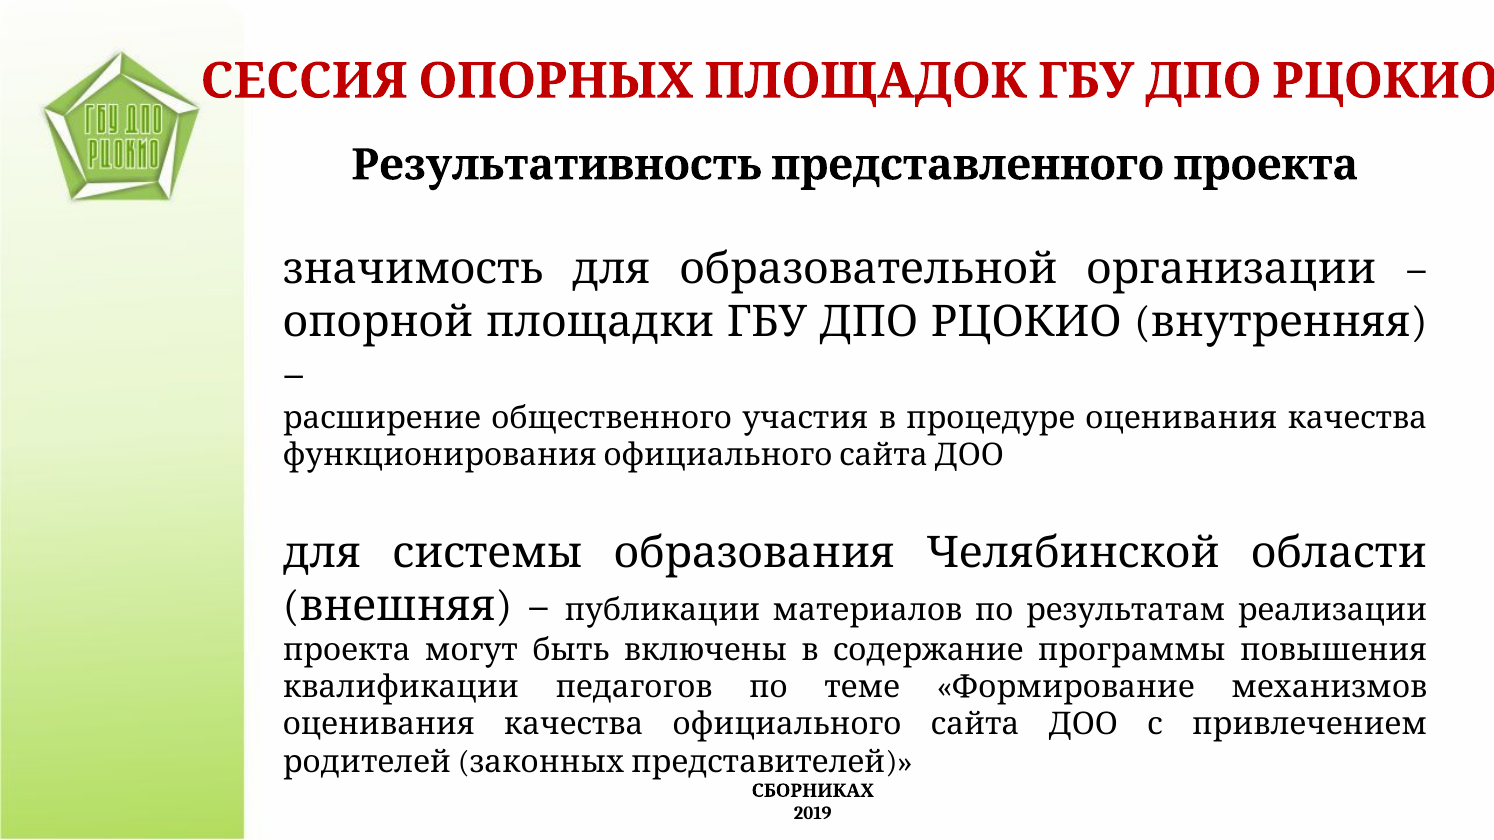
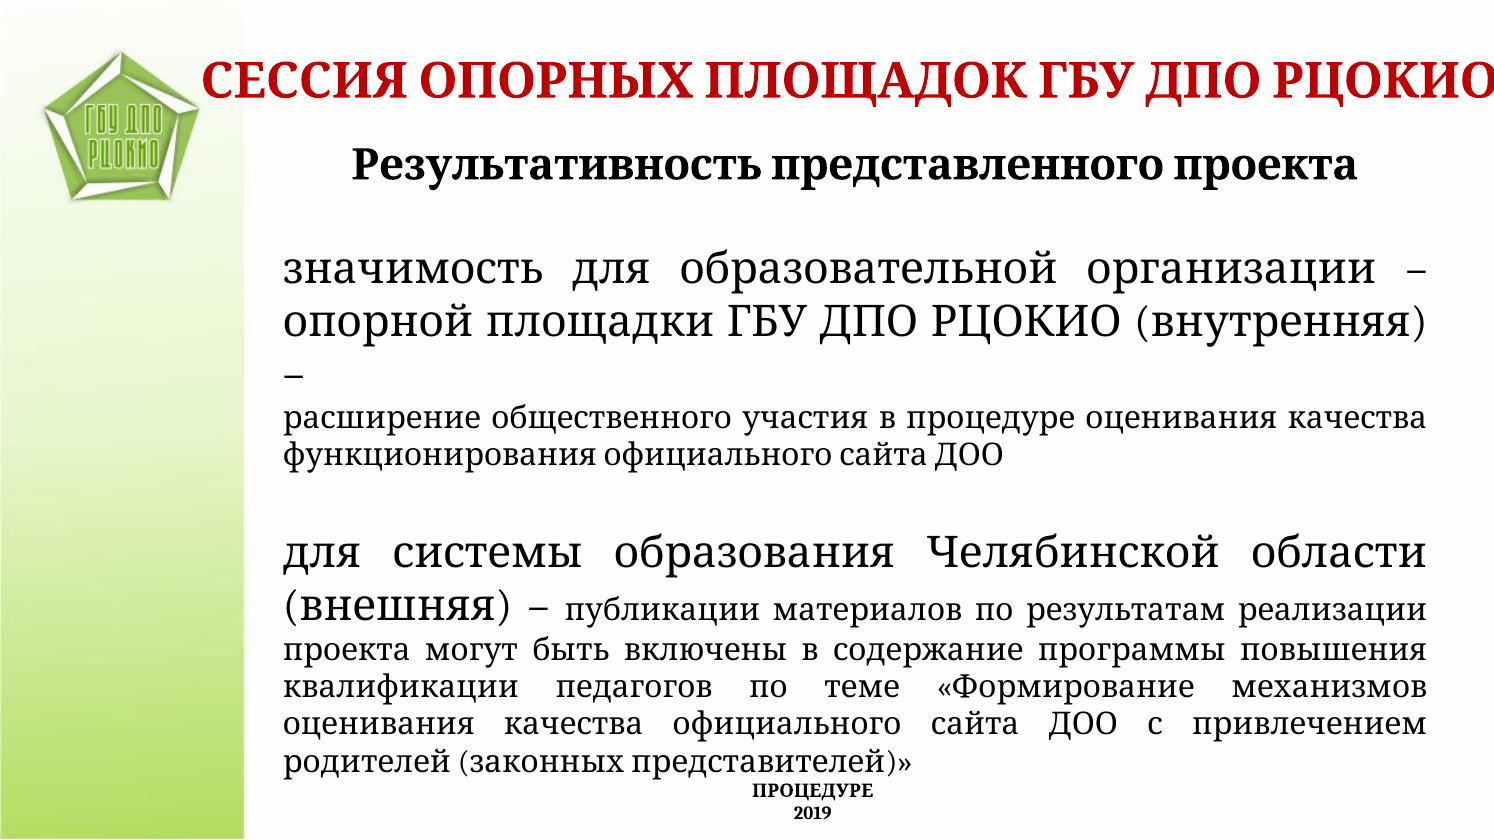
СБОРНИКАХ: СБОРНИКАХ -> ПРОЦЕДУРЕ (813, 791)
